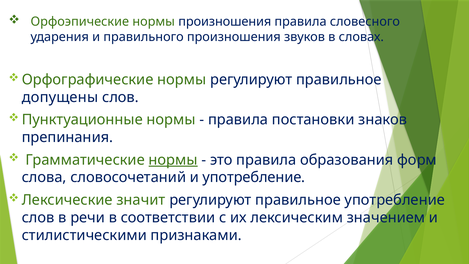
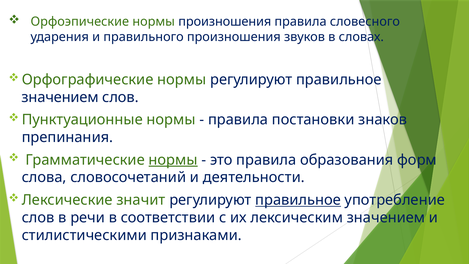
допущены: допущены -> значением (60, 97)
и употребление: употребление -> деятельности (254, 177)
правильное underline: none -> present (298, 200)
